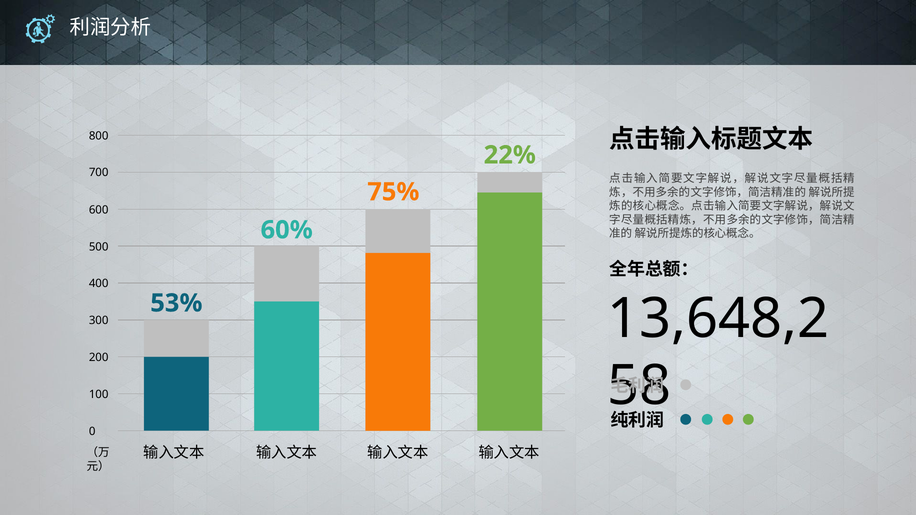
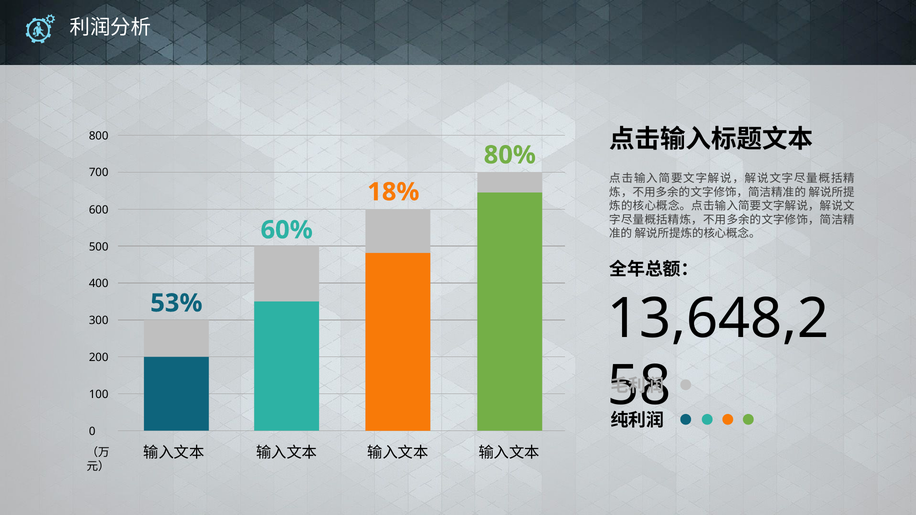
22%: 22% -> 80% (510, 155)
75%: 75% -> 18% (393, 192)
